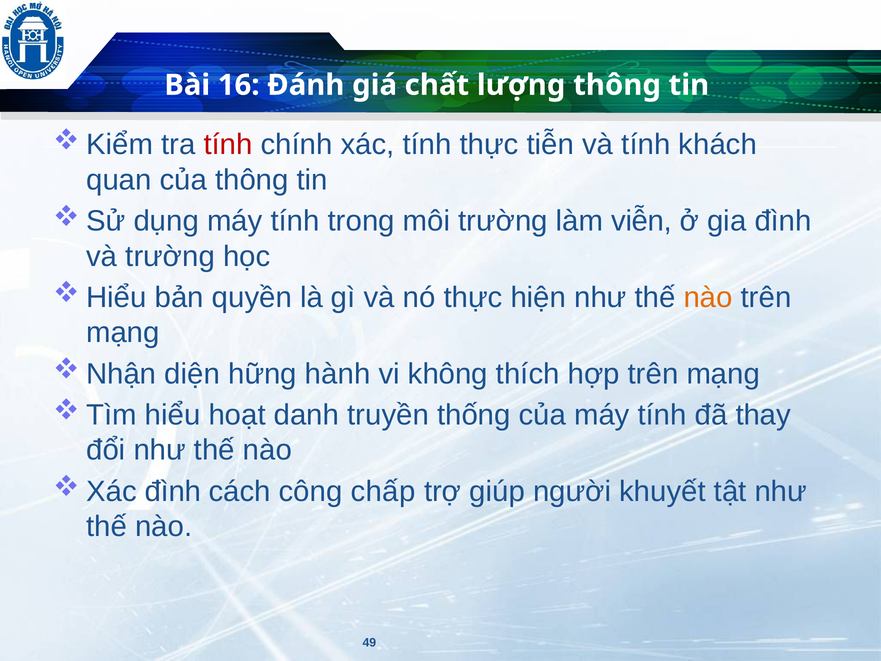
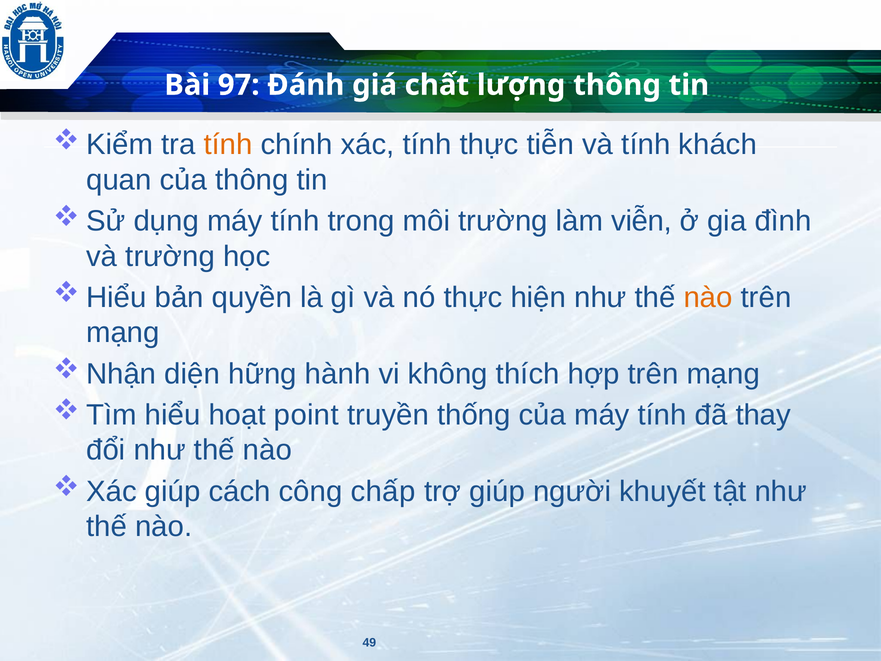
16: 16 -> 97 (239, 85)
tính colour: red -> orange (228, 145)
danh: danh -> point (306, 415)
đình: đình -> giúp (173, 491)
